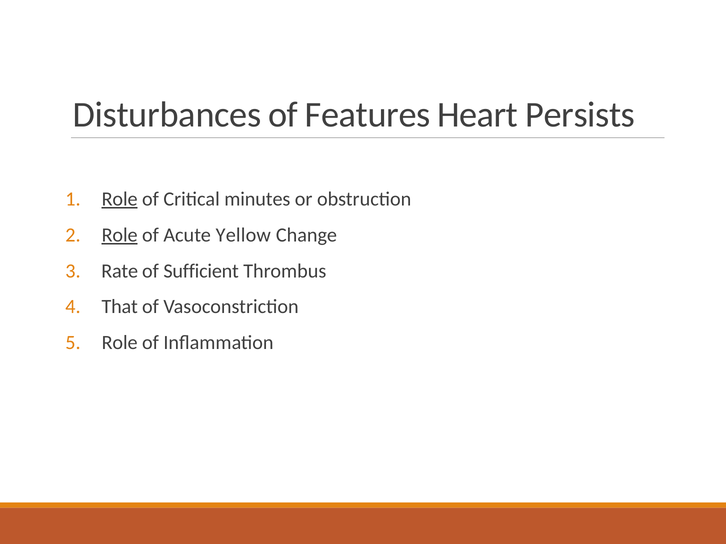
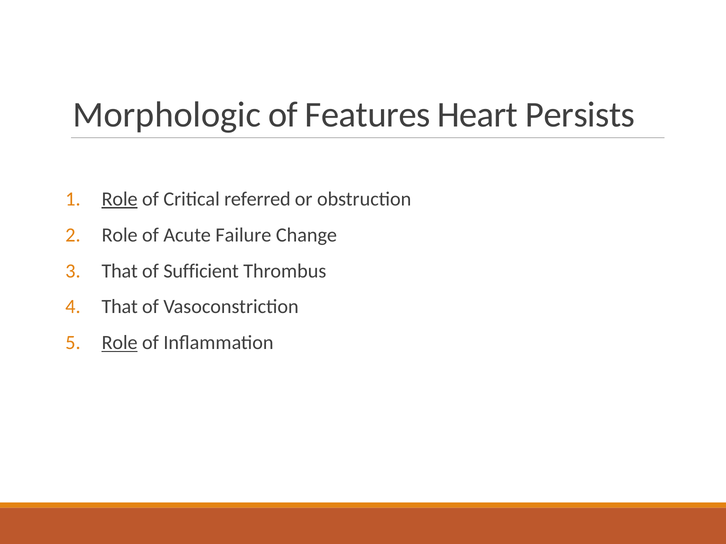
Disturbances: Disturbances -> Morphologic (167, 115)
minutes: minutes -> referred (257, 199)
Role underline: present -> none (120, 235)
Yellow: Yellow -> Failure (243, 235)
Rate: Rate -> That (120, 271)
Role underline: none -> present (120, 343)
